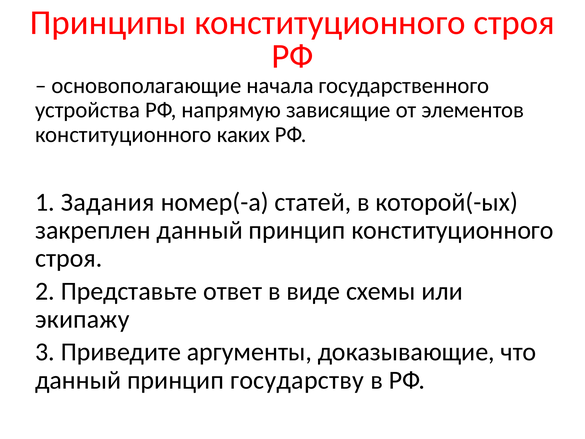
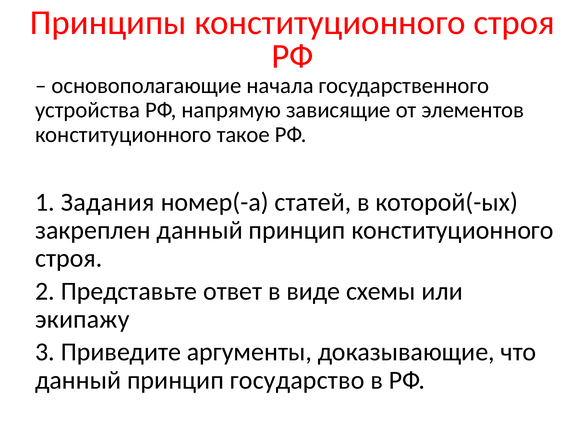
каких: каких -> такое (243, 135)
государству: государству -> государство (297, 380)
